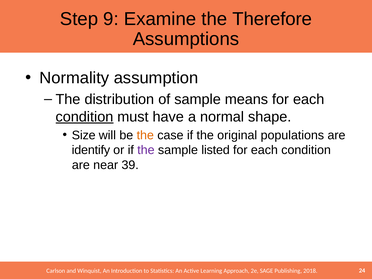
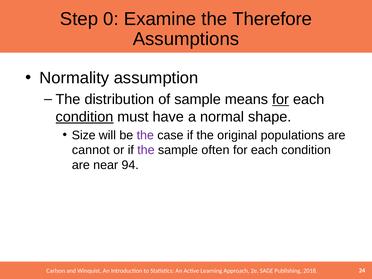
9: 9 -> 0 (111, 19)
for underline: none -> present (281, 99)
the colour: orange -> purple (145, 135)
identify: identify -> cannot (91, 150)
listed: listed -> often (215, 150)
39: 39 -> 94 (130, 165)
